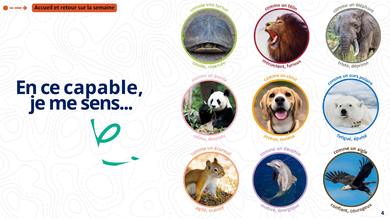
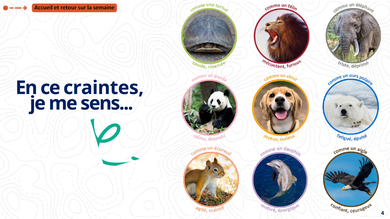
capable: capable -> craintes (104, 88)
